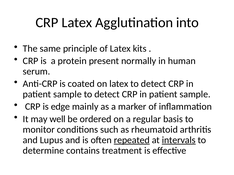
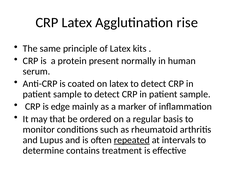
into: into -> rise (187, 23)
well: well -> that (58, 119)
intervals underline: present -> none (179, 140)
